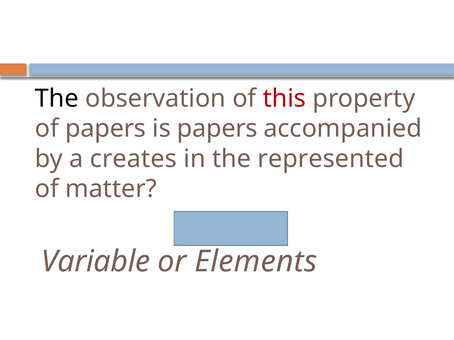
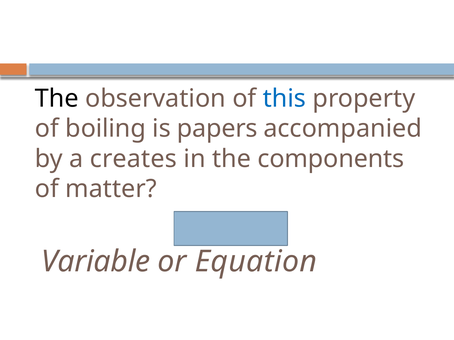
this colour: red -> blue (284, 99)
of papers: papers -> boiling (106, 129)
represented: represented -> components (331, 159)
Elements: Elements -> Equation (256, 262)
